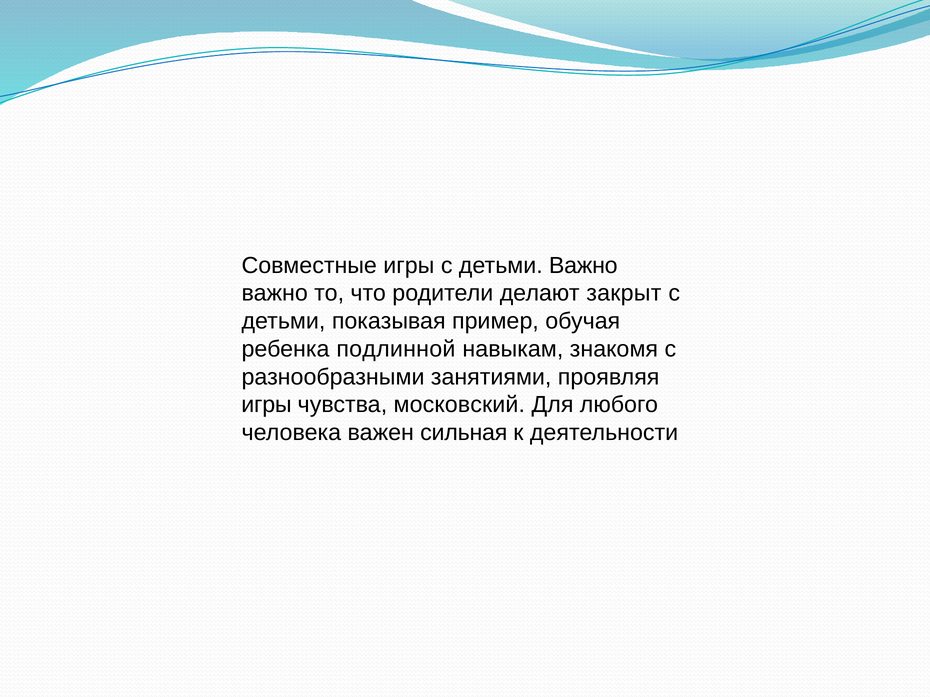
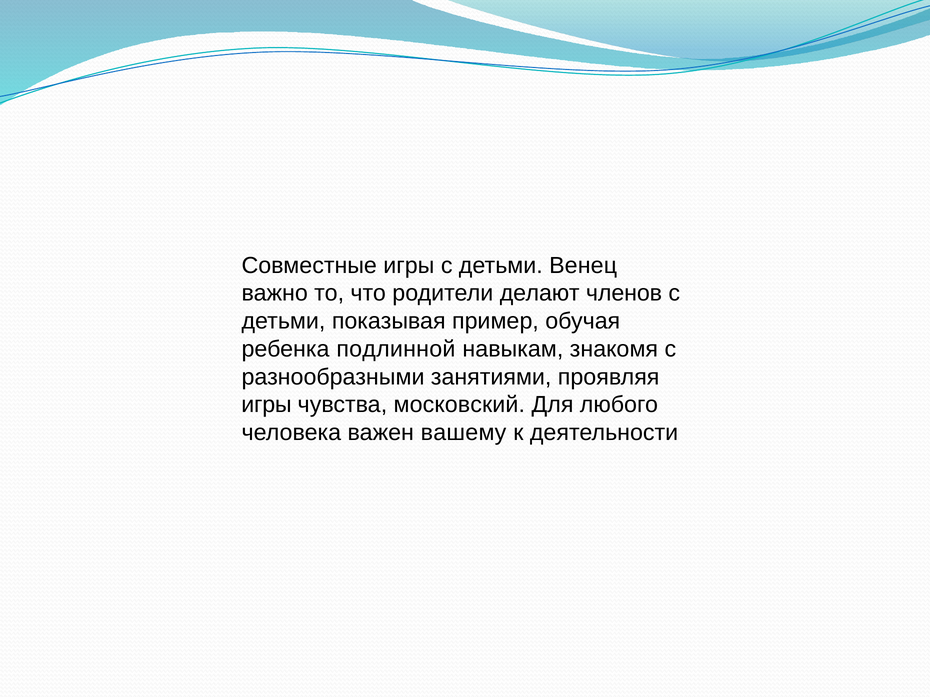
детьми Важно: Важно -> Венец (583, 266)
закрыт: закрыт -> членов (624, 293)
сильная: сильная -> вашему (464, 433)
